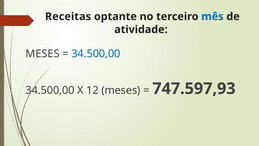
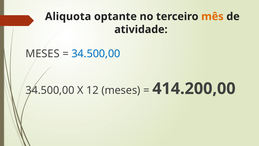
Receitas: Receitas -> Aliquota (68, 16)
mês colour: blue -> orange (212, 16)
747.597,93: 747.597,93 -> 414.200,00 (194, 88)
